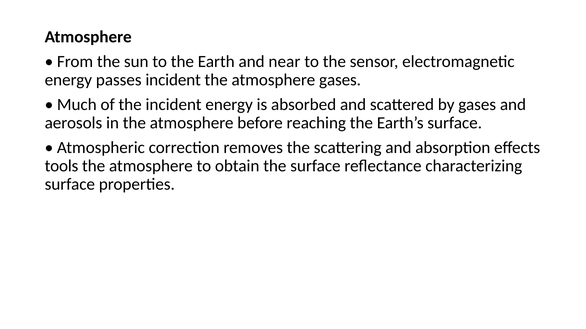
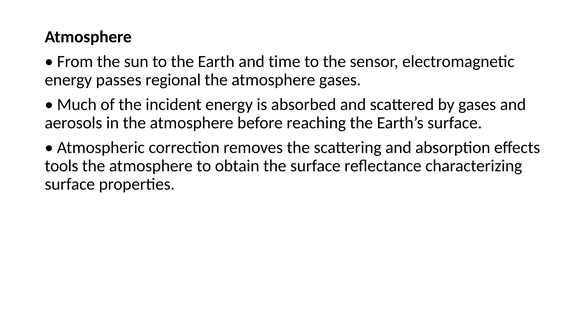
near: near -> time (284, 62)
passes incident: incident -> regional (173, 80)
